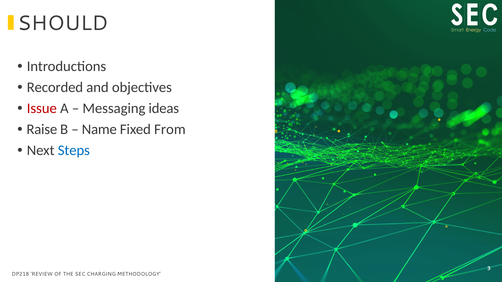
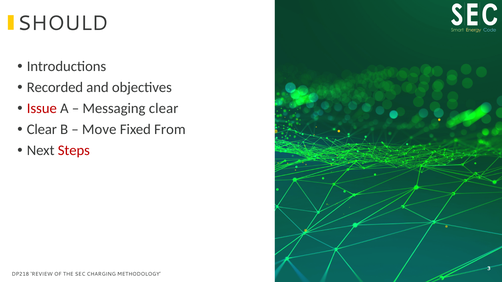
Messaging ideas: ideas -> clear (164, 109)
Raise: Raise -> Clear (42, 130)
Name: Name -> Move (99, 130)
Steps colour: blue -> red (74, 151)
